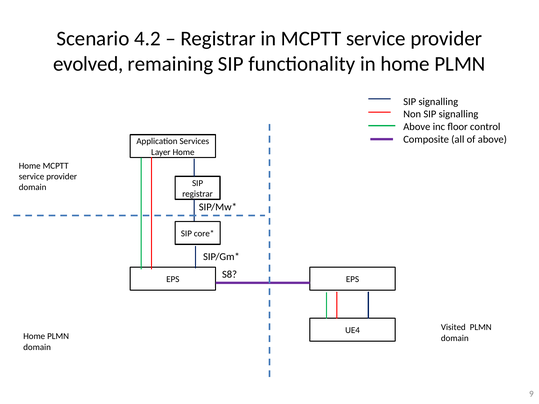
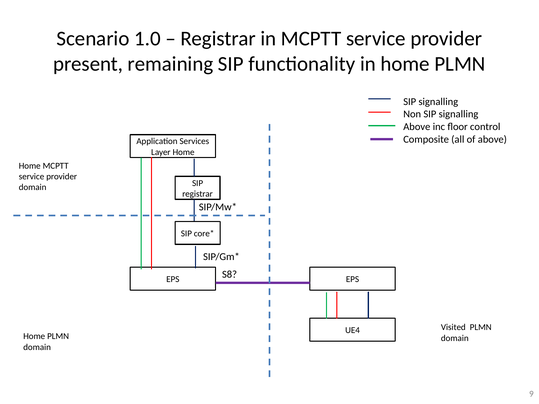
4.2: 4.2 -> 1.0 (147, 39)
evolved: evolved -> present (88, 64)
